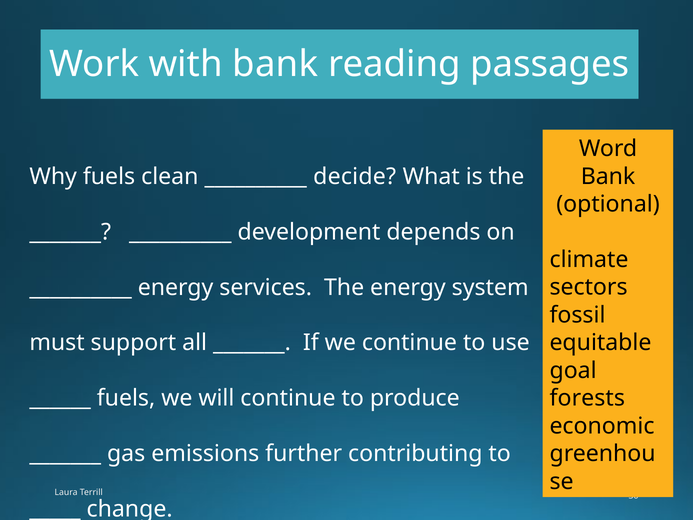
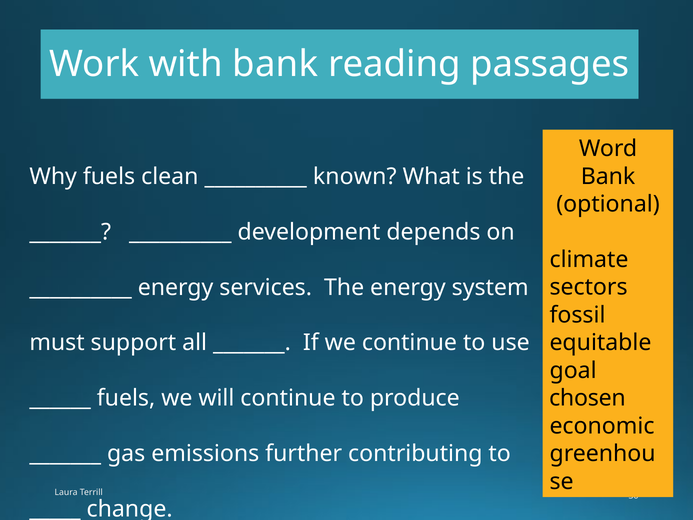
decide: decide -> known (355, 176)
forests: forests -> chosen (587, 398)
